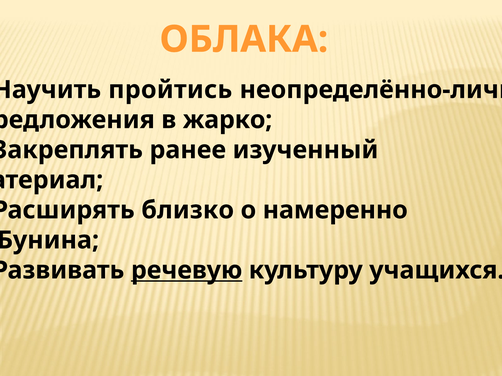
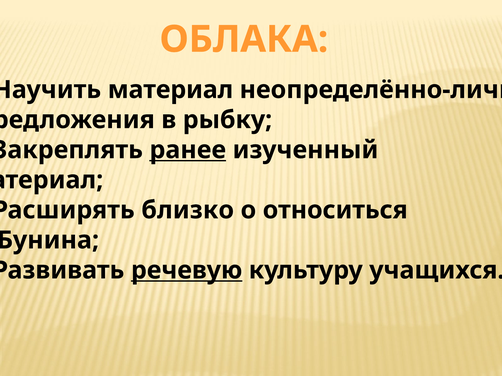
пройтись: пройтись -> материал (170, 90)
жарко: жарко -> рыбку (227, 120)
ранее underline: none -> present (188, 150)
намеренно: намеренно -> относиться (335, 210)
